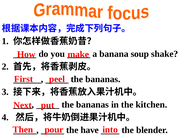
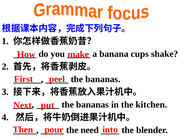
soup: soup -> cups (140, 54)
have: have -> need (90, 130)
